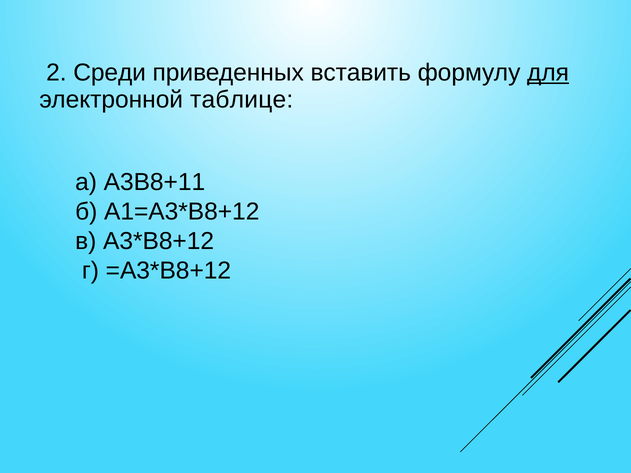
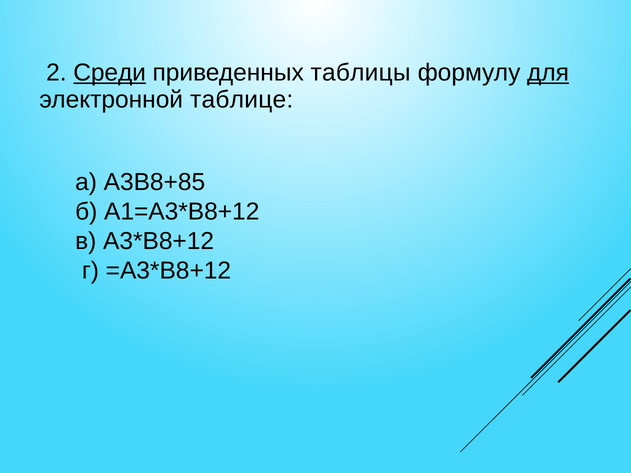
Среди underline: none -> present (110, 73)
вставить: вставить -> таблицы (361, 73)
А3В8+11: А3В8+11 -> А3В8+85 (154, 182)
